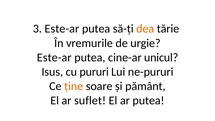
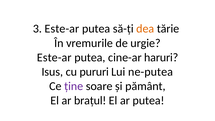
unicul: unicul -> haruri (161, 57)
ne-pururi: ne-pururi -> ne-putea (151, 72)
ține colour: orange -> purple (74, 86)
suflet: suflet -> brațul (90, 100)
